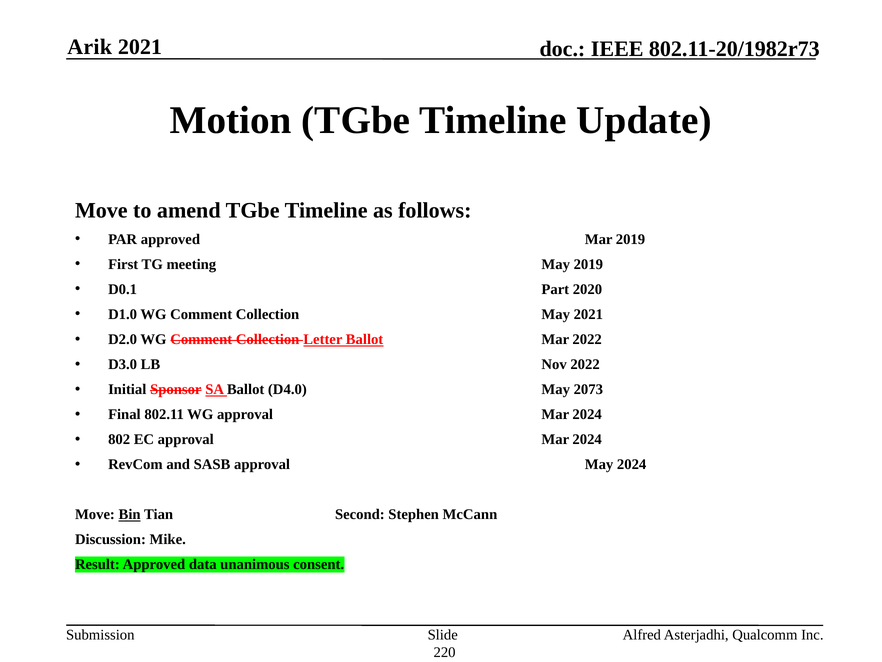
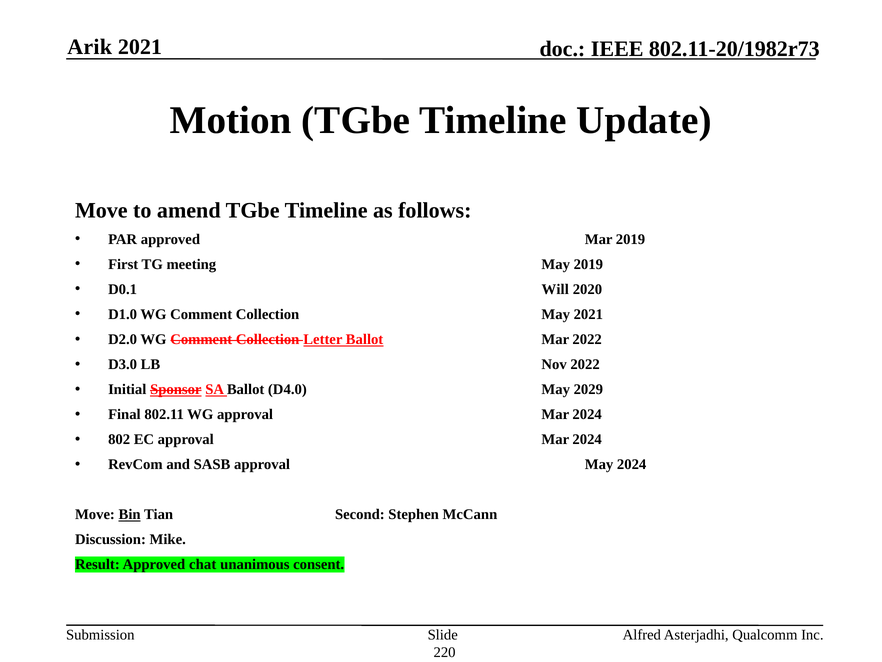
Part: Part -> Will (555, 289)
Sponsor underline: none -> present (176, 389)
2073: 2073 -> 2029 (588, 389)
data: data -> chat (203, 564)
